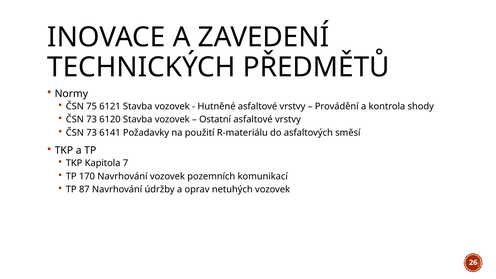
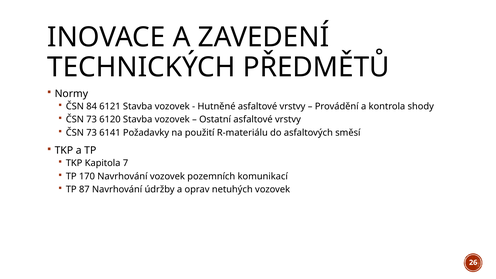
75: 75 -> 84 (92, 106)
